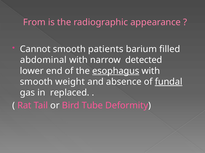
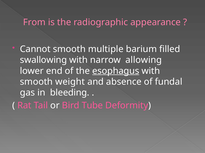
patients: patients -> multiple (106, 49)
abdominal: abdominal -> swallowing (43, 60)
detected: detected -> allowing (144, 60)
fundal underline: present -> none (169, 82)
replaced: replaced -> bleeding (70, 93)
